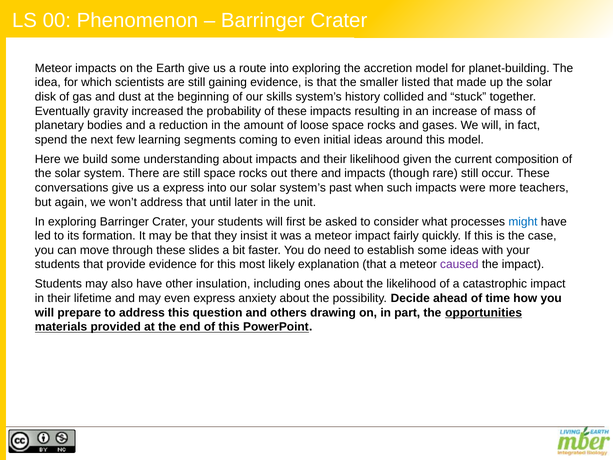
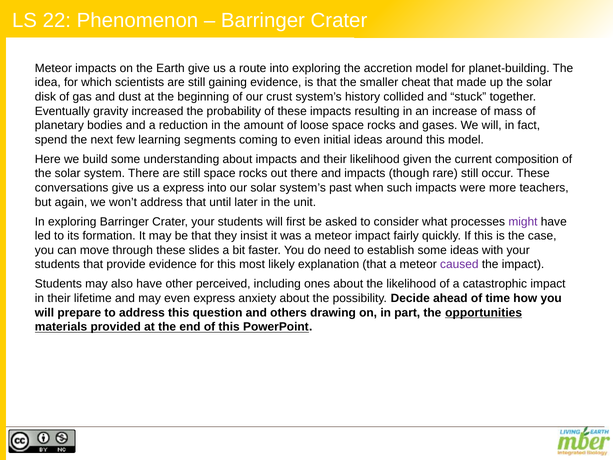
00: 00 -> 22 (57, 20)
listed: listed -> cheat (416, 82)
skills: skills -> crust (279, 97)
might colour: blue -> purple (523, 221)
insulation: insulation -> perceived (223, 284)
